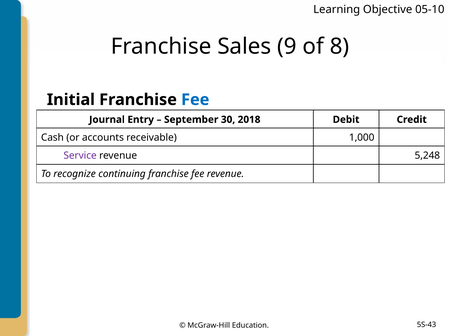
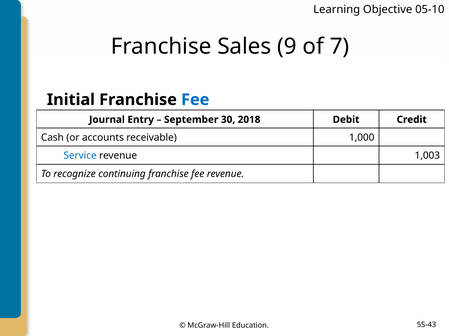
8: 8 -> 7 (340, 46)
Service colour: purple -> blue (80, 156)
5,248: 5,248 -> 1,003 (427, 156)
